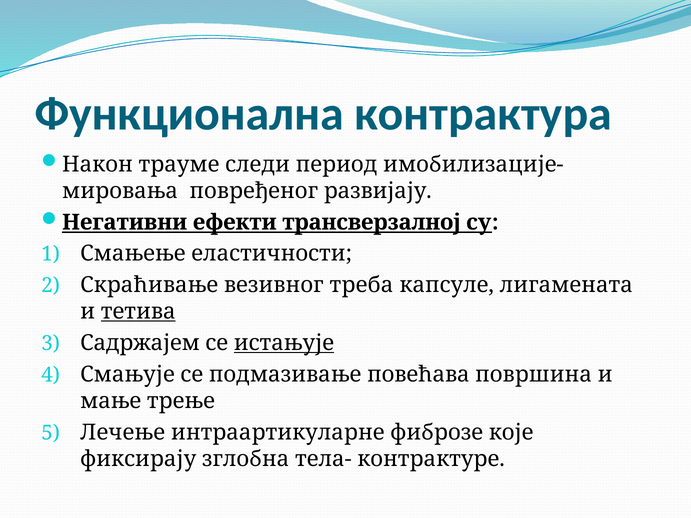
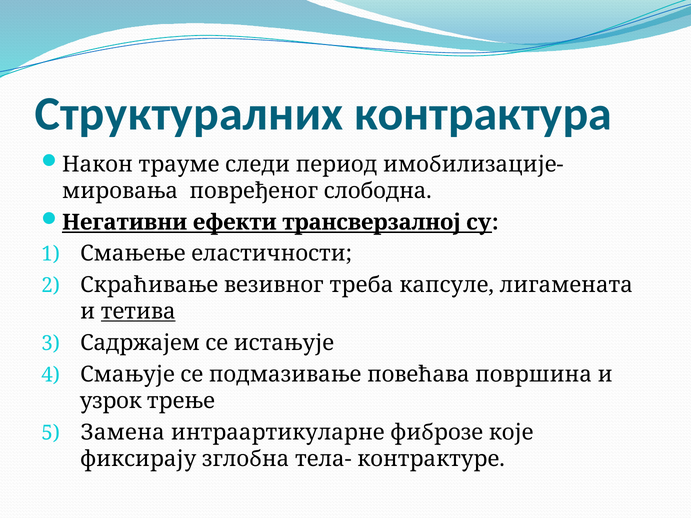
Функционална: Функционална -> Структуралних (189, 114)
развијају: развијају -> слободна (378, 191)
истањује underline: present -> none (284, 343)
мање: мање -> узрок (111, 401)
Лечење: Лечење -> Замена (123, 433)
